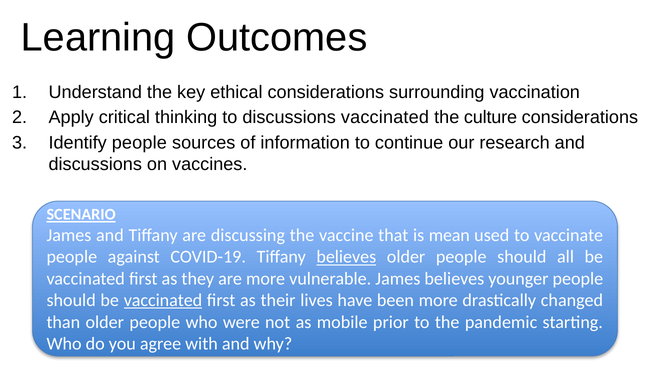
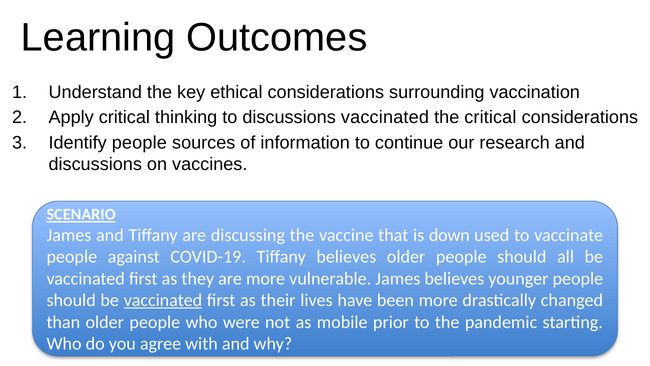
the culture: culture -> critical (490, 117)
mean: mean -> down (449, 235)
believes underline: present -> none (346, 257)
